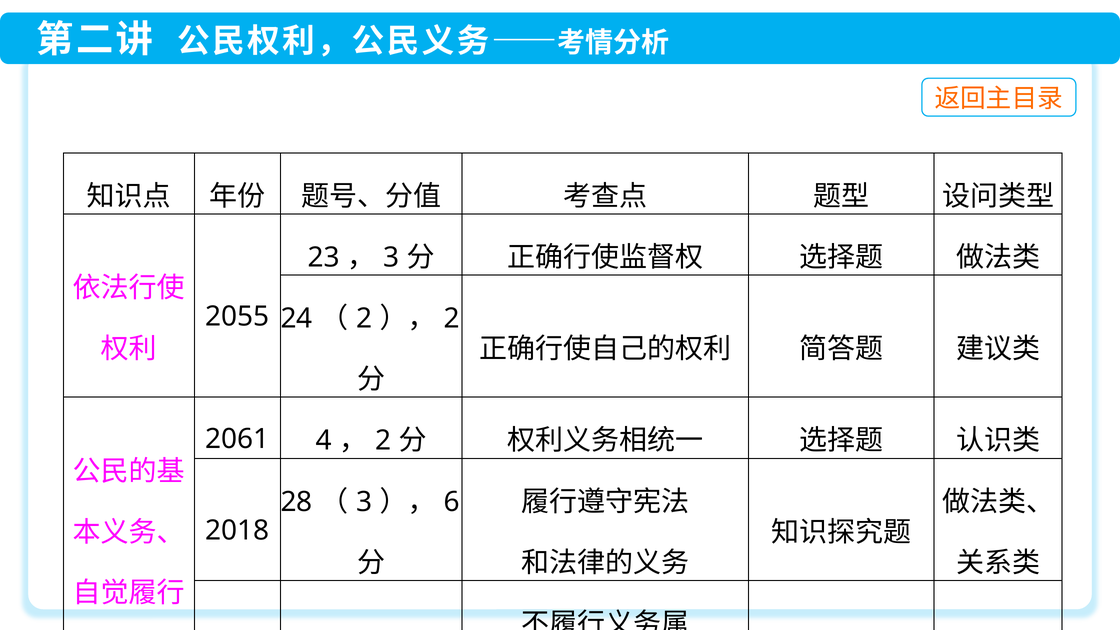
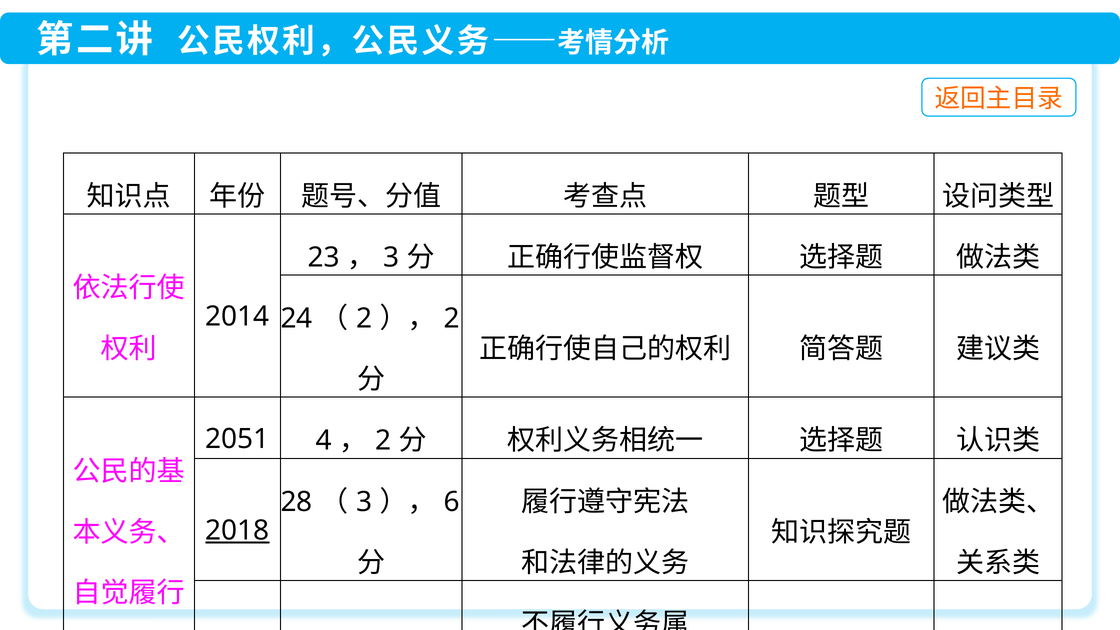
2055: 2055 -> 2014 (237, 317)
2061: 2061 -> 2051 (237, 439)
2018 underline: none -> present (237, 530)
